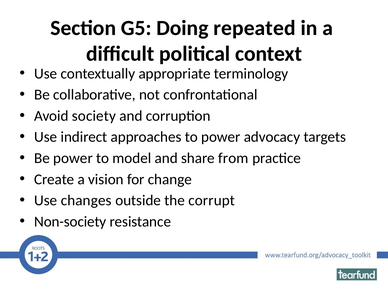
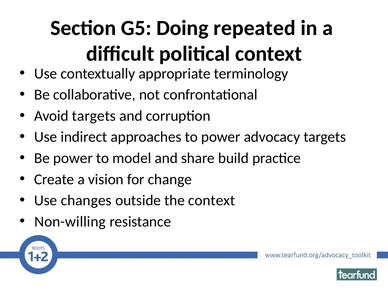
Avoid society: society -> targets (94, 116)
from: from -> build (233, 158)
the corrupt: corrupt -> context (212, 200)
Non-society: Non-society -> Non-willing (70, 222)
